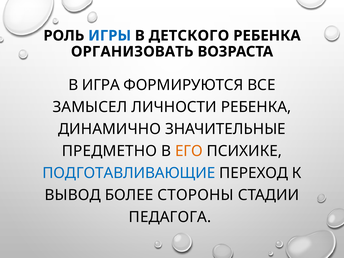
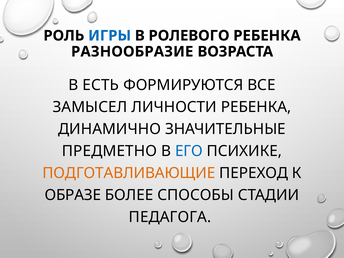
ДЕТСКОГО: ДЕТСКОГО -> РОЛЕВОГО (189, 36)
ОРГАНИЗОВАТЬ: ОРГАНИЗОВАТЬ -> РАЗНООБРАЗИЕ (132, 52)
ИГРА: ИГРА -> ЕСТЬ (101, 85)
ЕГО colour: orange -> blue (189, 151)
ПОДГОТАВЛИВАЮЩИЕ colour: blue -> orange (129, 173)
ВЫВОД: ВЫВОД -> ОБРАЗЕ (73, 195)
СТОРОНЫ: СТОРОНЫ -> СПОСОБЫ (196, 195)
